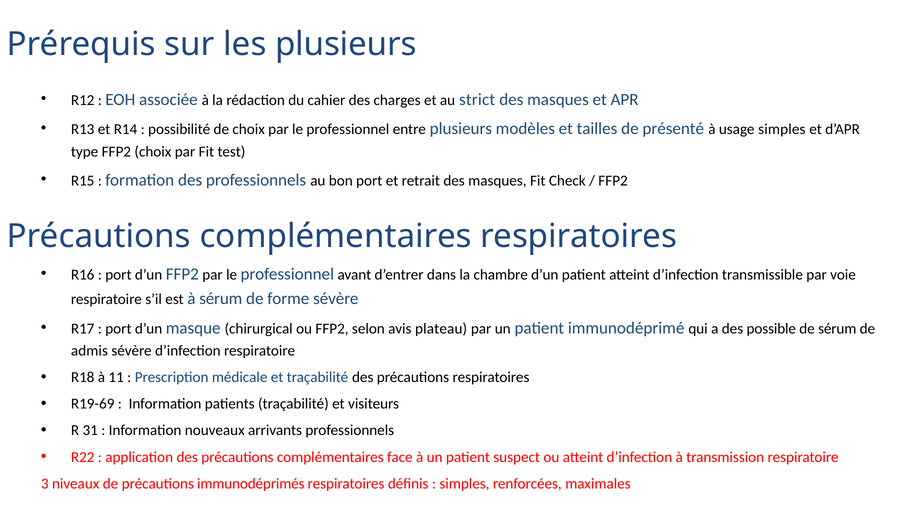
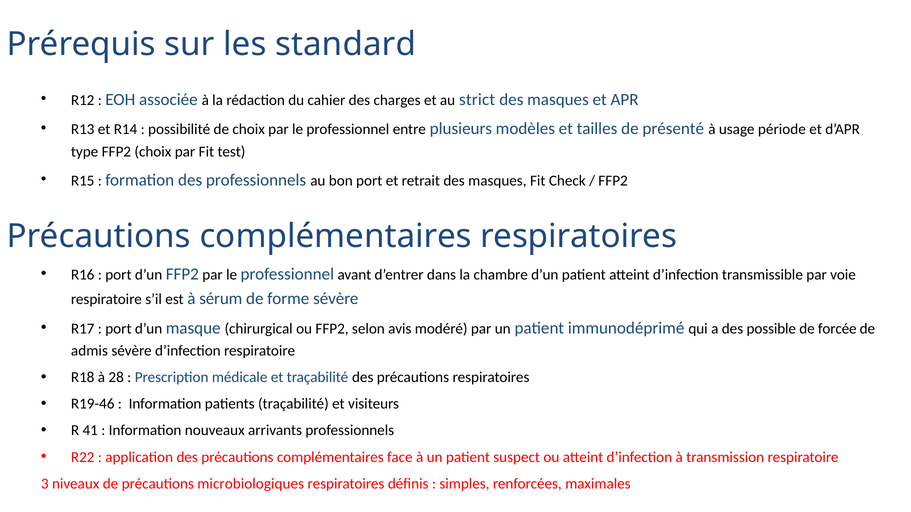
les plusieurs: plusieurs -> standard (346, 44)
usage simples: simples -> période (782, 130)
plateau: plateau -> modéré (441, 329)
de sérum: sérum -> forcée (837, 329)
11: 11 -> 28 (116, 378)
R19-69: R19-69 -> R19-46 (93, 404)
31: 31 -> 41 (90, 431)
immunodéprimés: immunodéprimés -> microbiologiques (251, 484)
